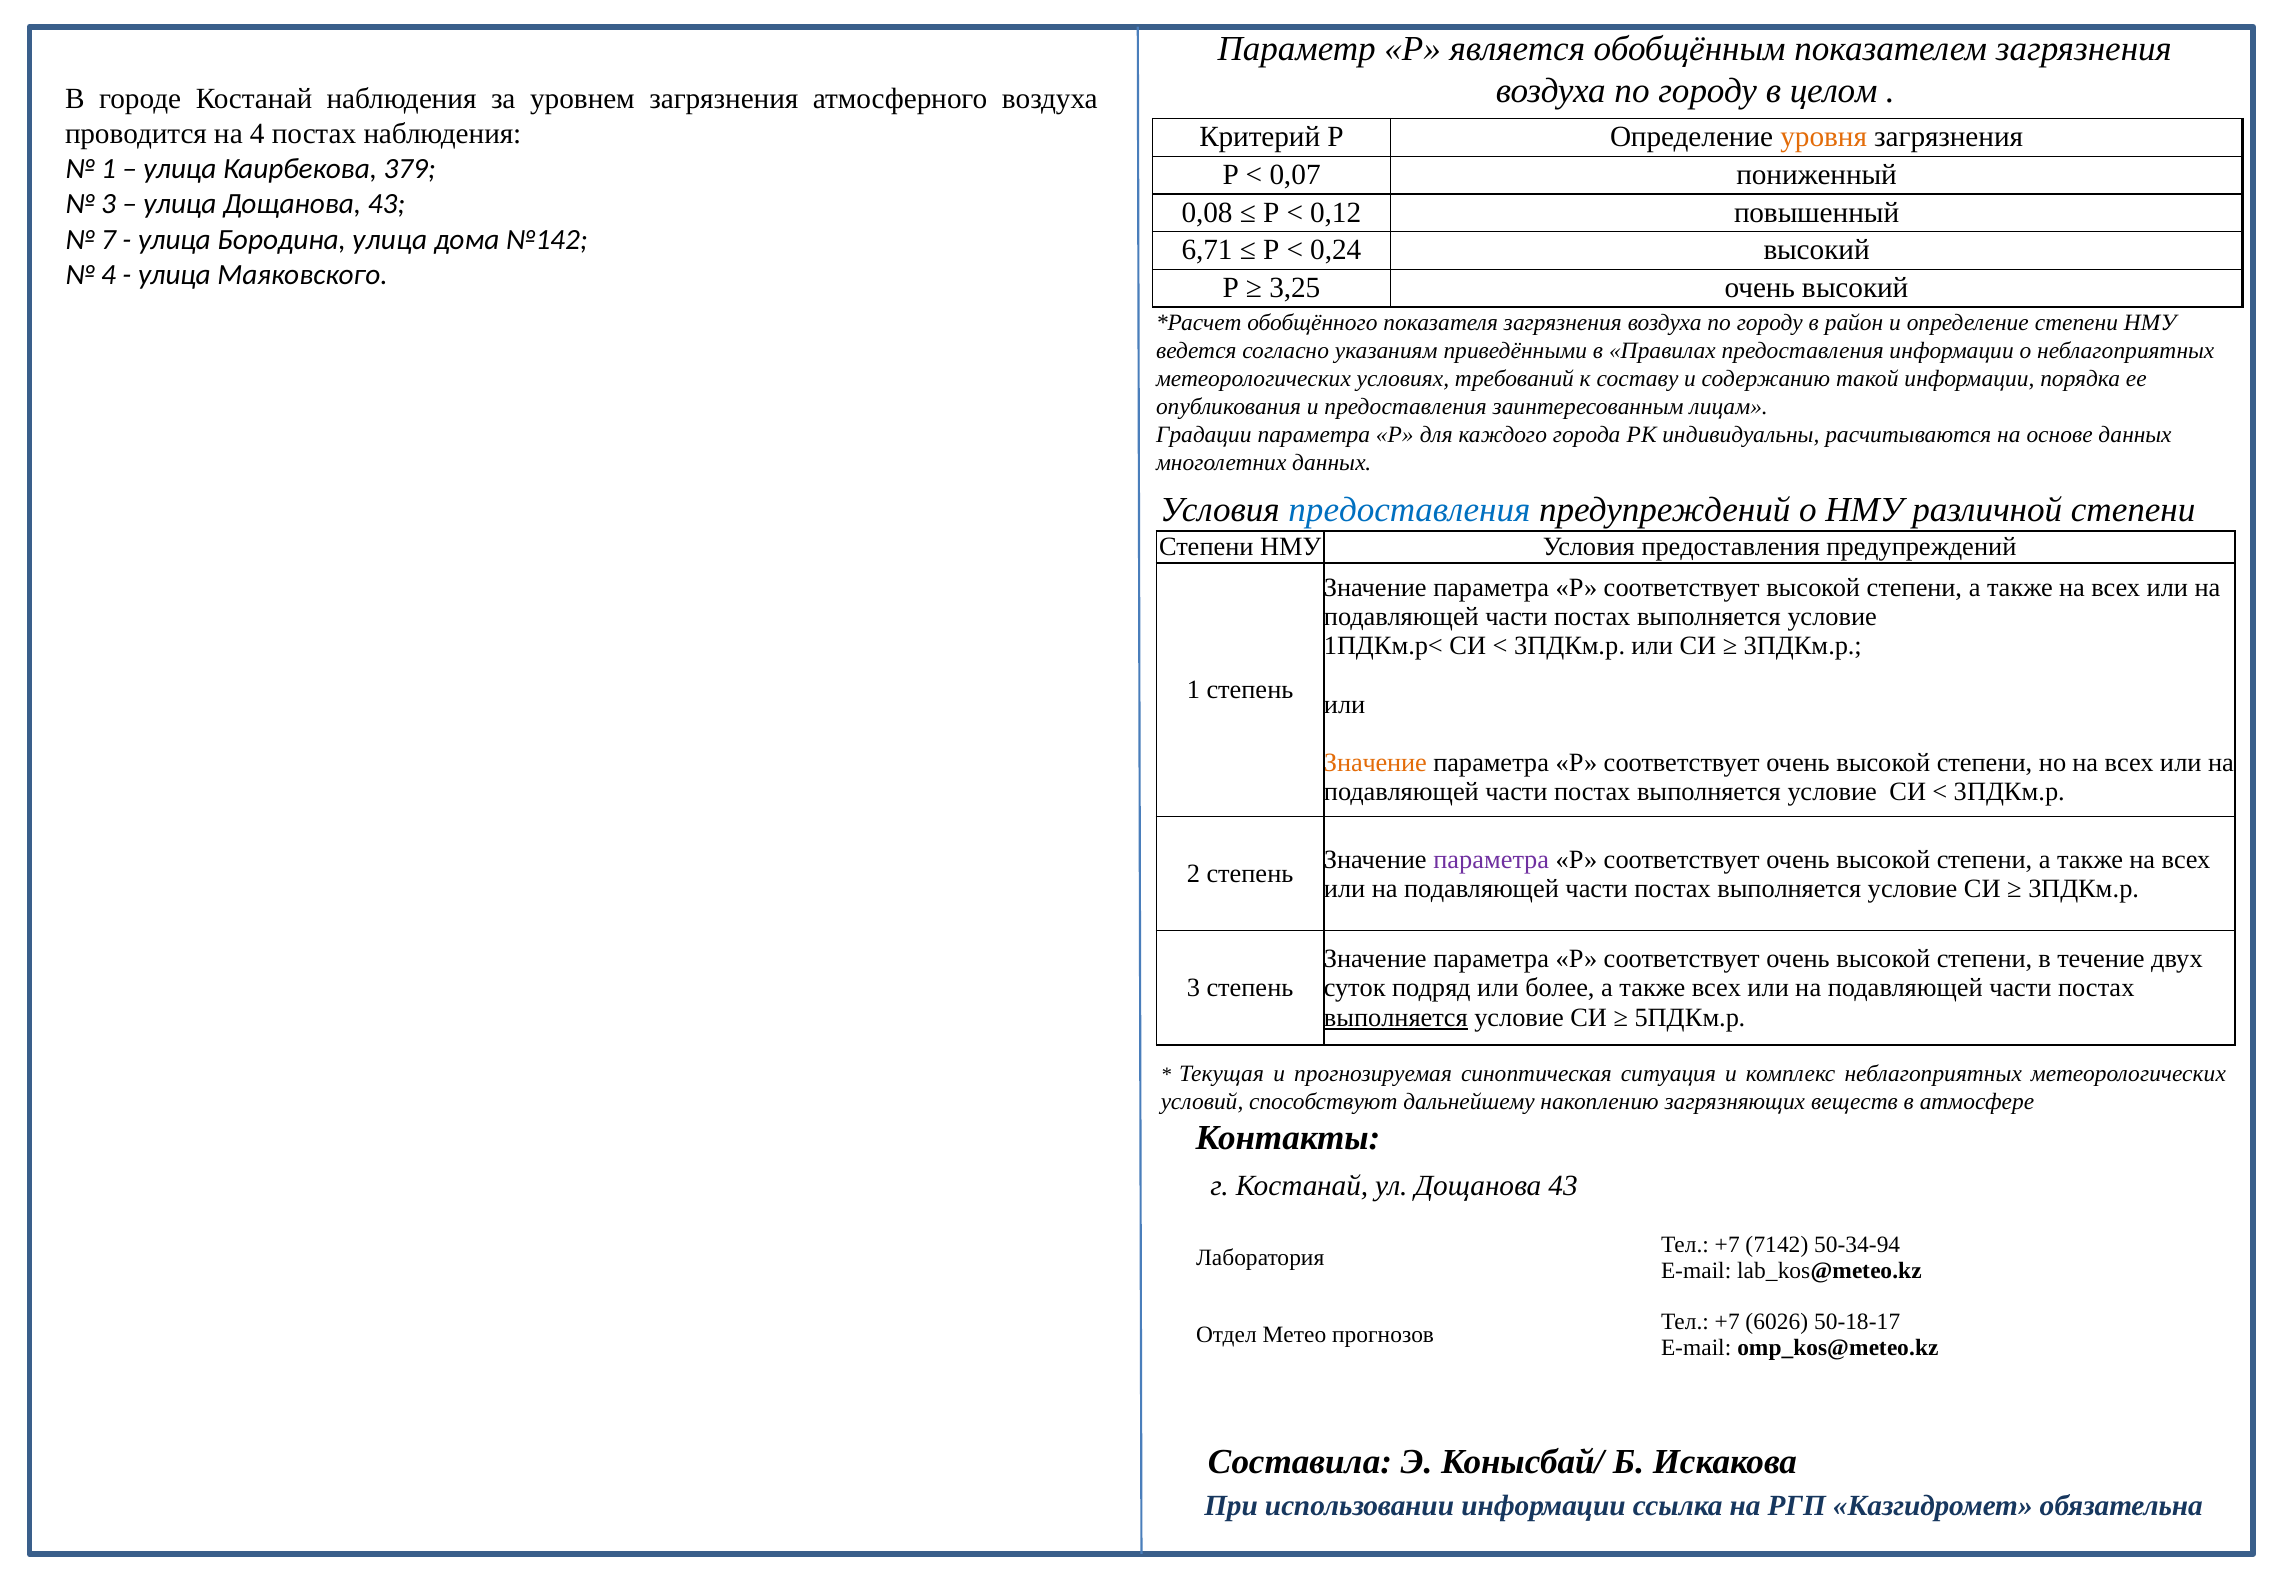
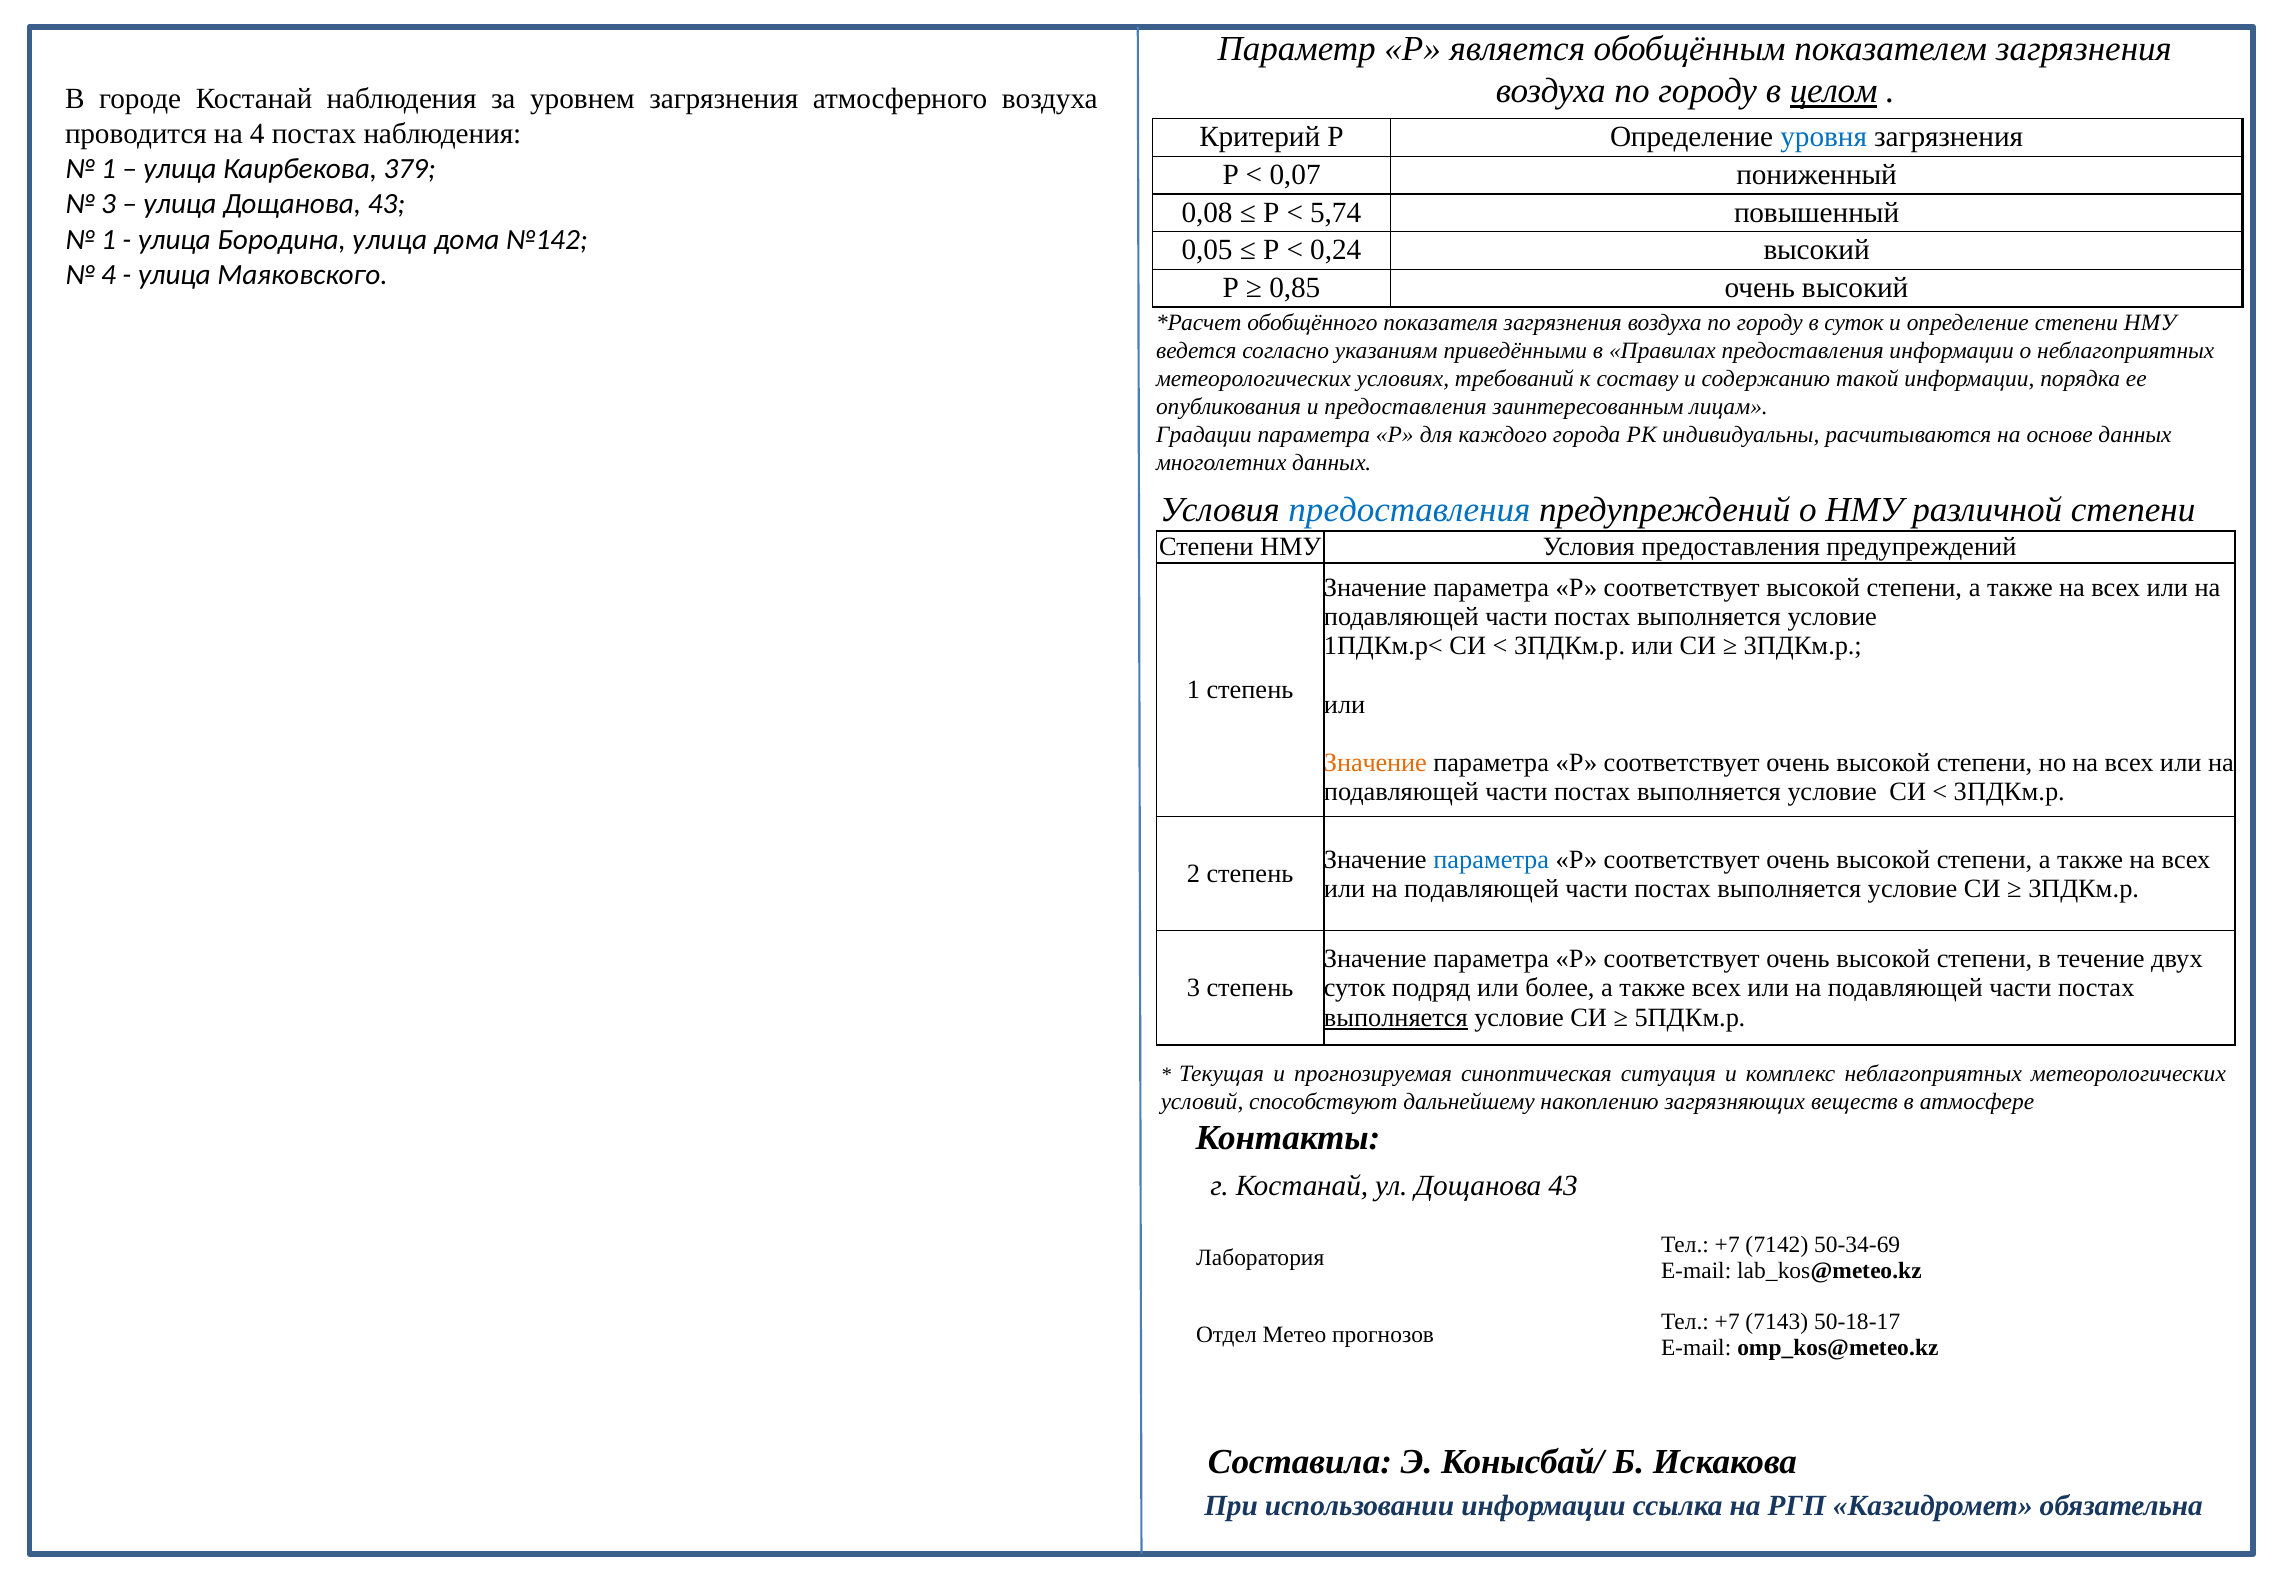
целом underline: none -> present (1834, 91)
уровня colour: orange -> blue (1824, 137)
0,12: 0,12 -> 5,74 (1336, 212)
7: 7 -> 1 (109, 239)
6,71: 6,71 -> 0,05 (1207, 250)
3,25: 3,25 -> 0,85 (1295, 288)
в район: район -> суток (1854, 323)
параметра colour: purple -> blue (1491, 859)
50-34-94: 50-34-94 -> 50-34-69 (1857, 1244)
6026: 6026 -> 7143 (1777, 1322)
